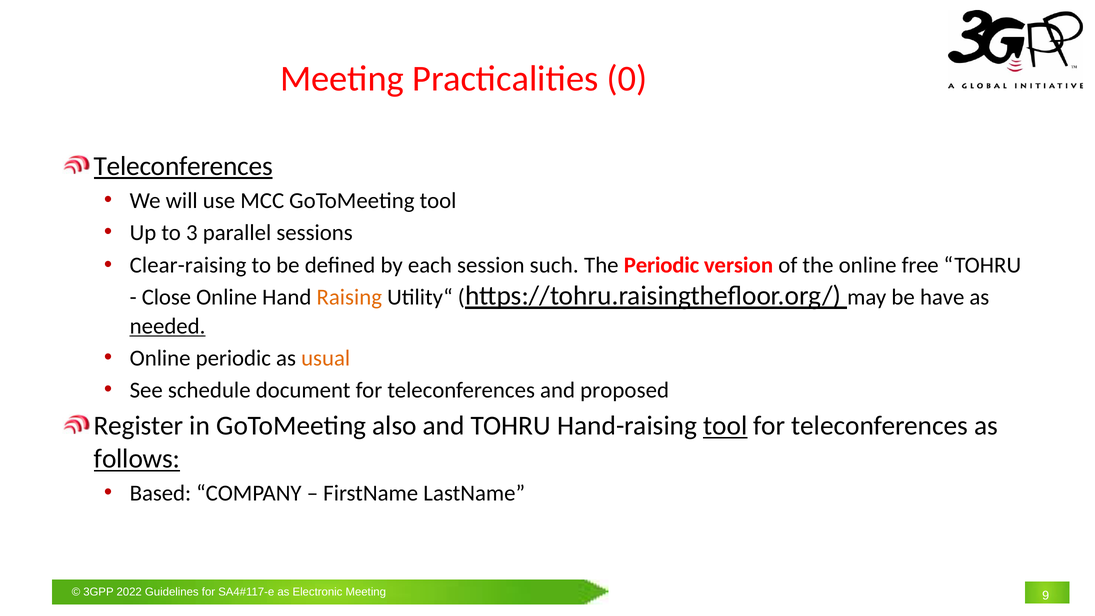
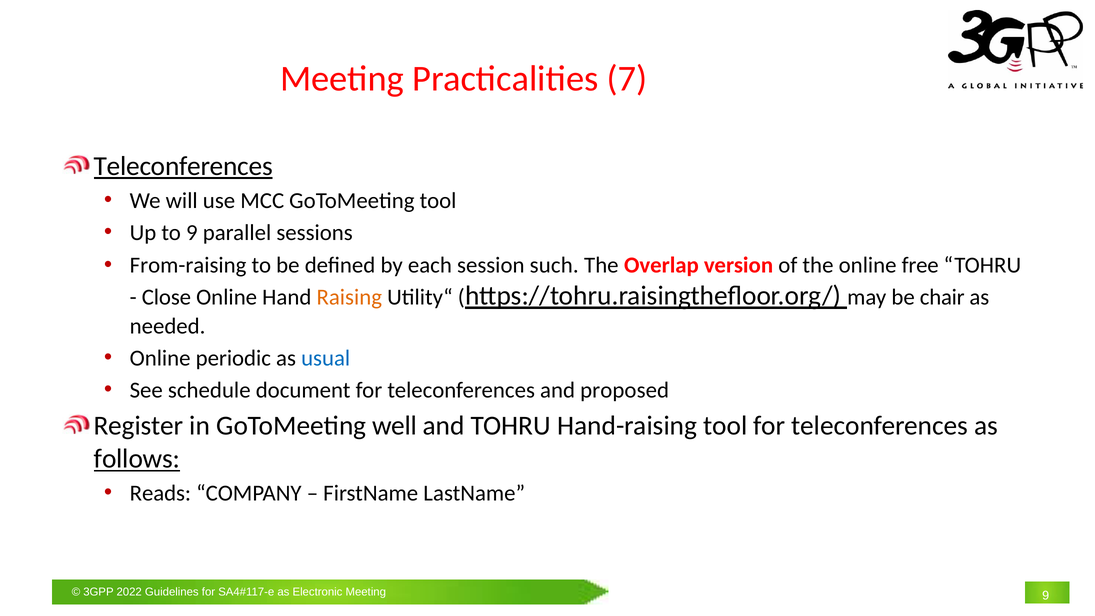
0: 0 -> 7 (627, 79)
to 3: 3 -> 9 (192, 232)
Clear-raising: Clear-raising -> From-raising (188, 265)
The Periodic: Periodic -> Overlap (661, 265)
have: have -> chair (942, 297)
needed underline: present -> none (168, 326)
usual colour: orange -> blue (326, 358)
also: also -> well (395, 426)
tool underline: present -> none (725, 426)
Based: Based -> Reads (160, 493)
